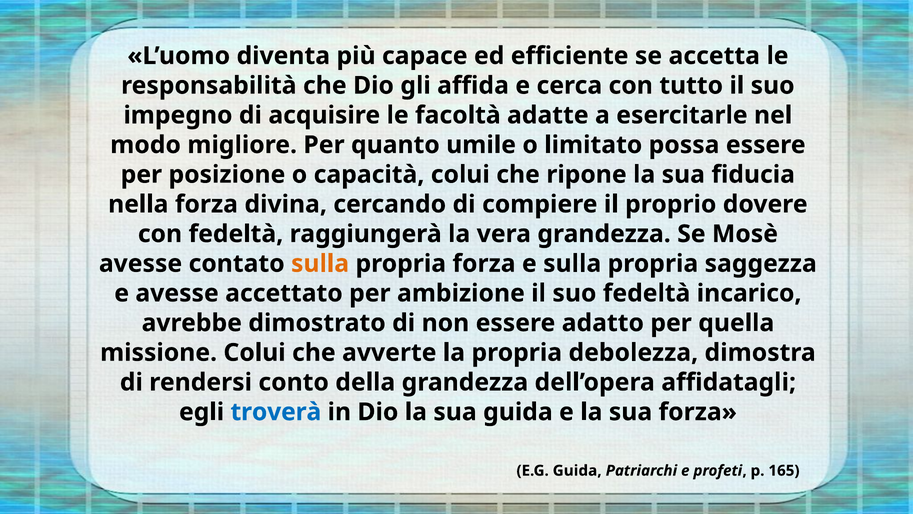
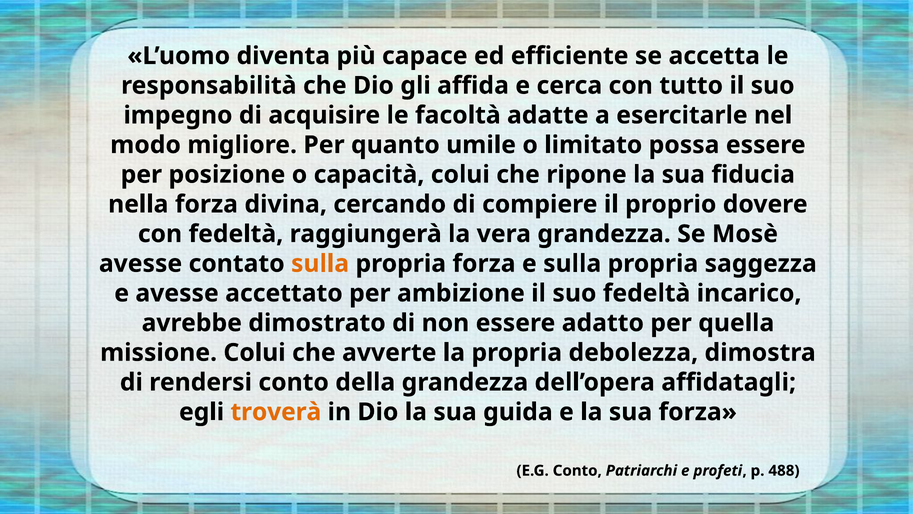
troverà colour: blue -> orange (276, 412)
E.G Guida: Guida -> Conto (577, 470)
165: 165 -> 488 (784, 470)
